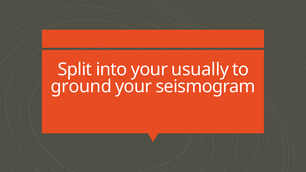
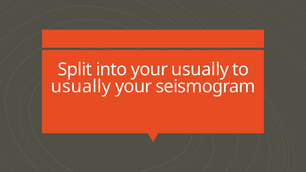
ground: ground -> usually (81, 87)
